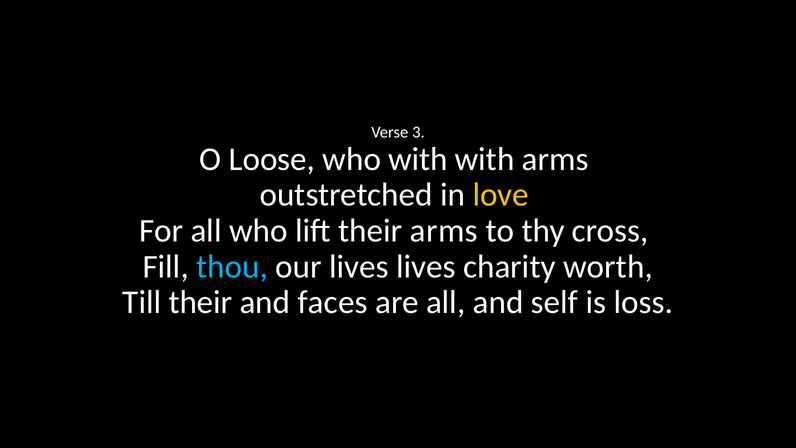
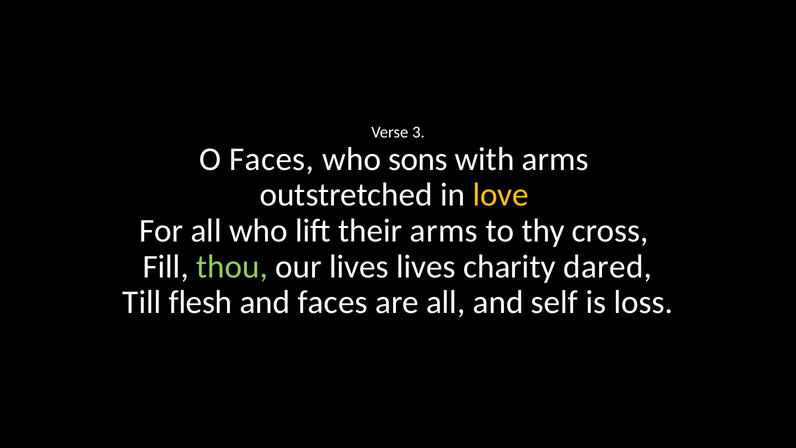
O Loose: Loose -> Faces (272, 159)
who with: with -> sons (418, 159)
thou colour: light blue -> light green (232, 267)
worth: worth -> dared (608, 267)
Till their: their -> flesh (201, 302)
